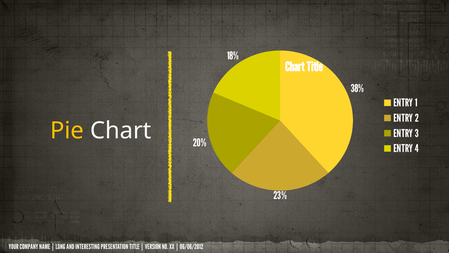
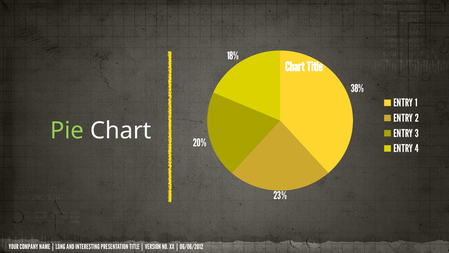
Pie colour: yellow -> light green (67, 130)
